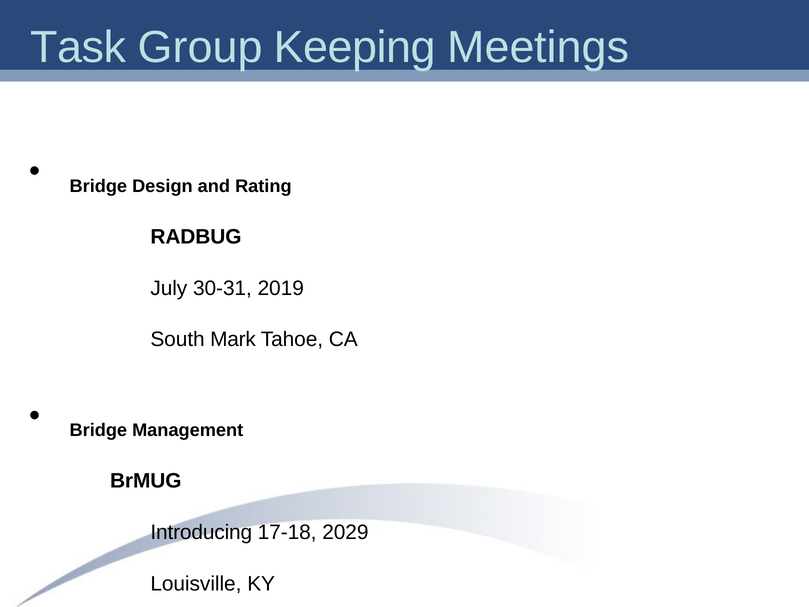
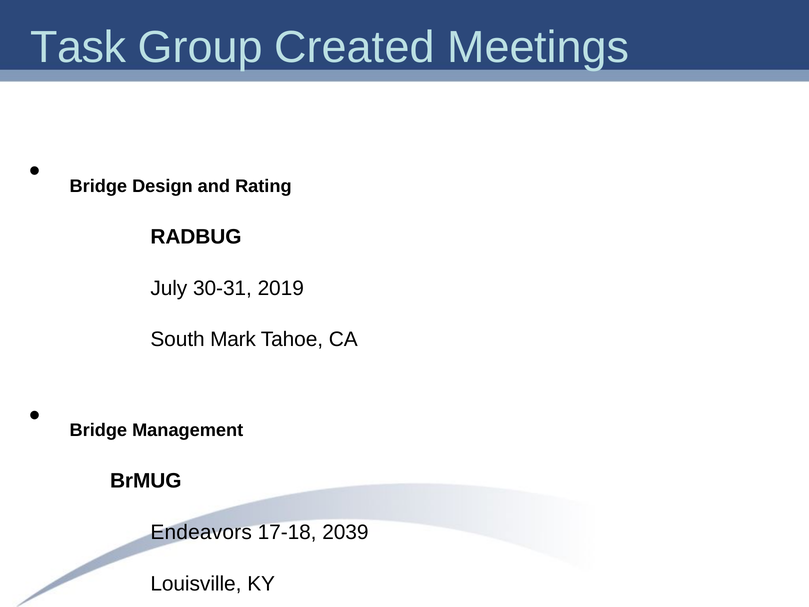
Keeping: Keeping -> Created (354, 48)
Introducing: Introducing -> Endeavors (201, 532)
2029: 2029 -> 2039 (345, 532)
